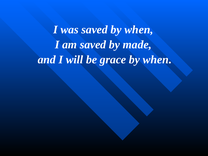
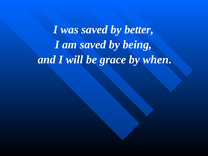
saved by when: when -> better (139, 30)
made: made -> being (137, 45)
